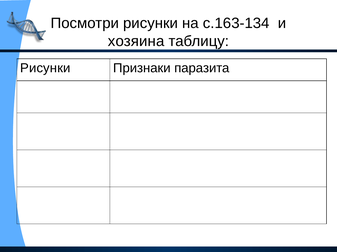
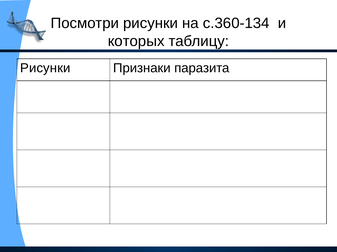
с.163-134: с.163-134 -> с.360-134 (236, 23)
хозяина: хозяина -> которых (136, 41)
